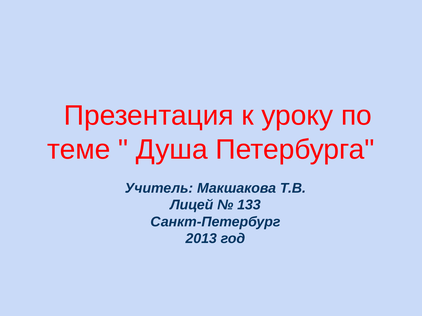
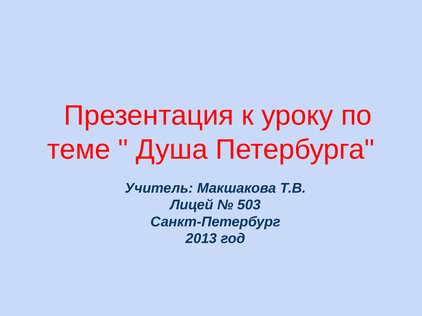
133: 133 -> 503 (249, 205)
